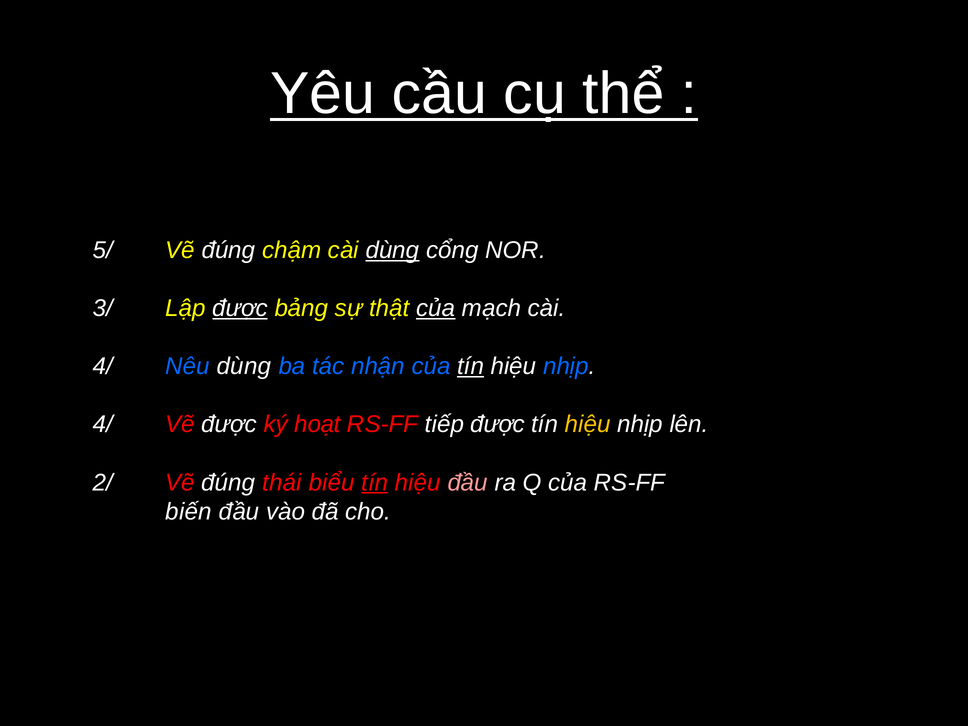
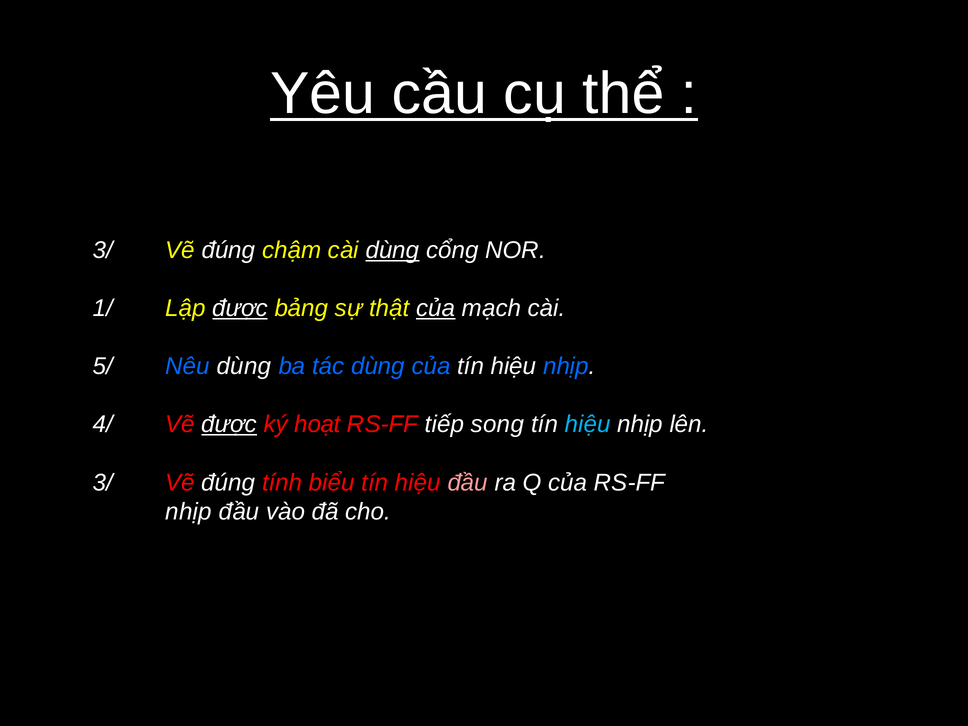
5/: 5/ -> 3/ (103, 250)
3/: 3/ -> 1/ (103, 308)
4/: 4/ -> 5/ (103, 366)
tác nhận: nhận -> dùng (378, 366)
tín underline: present -> none (471, 366)
được underline: none -> present (229, 424)
tiếp được: được -> song (497, 424)
hiệu colour: yellow -> light blue (588, 424)
2/: 2/ -> 3/ (103, 483)
thái: thái -> tính (282, 483)
tín underline: present -> none (375, 483)
biến: biến -> nhịp (189, 512)
